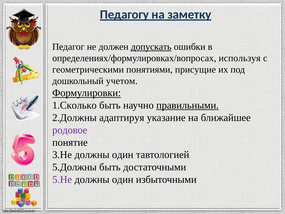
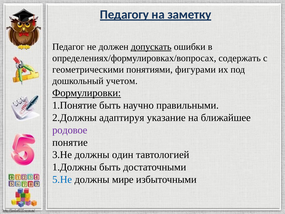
используя: используя -> содержать (240, 58)
присущие: присущие -> фигурами (195, 70)
1.Сколько: 1.Сколько -> 1.Понятие (74, 105)
правильными underline: present -> none (188, 105)
5.Должны: 5.Должны -> 1.Должны (74, 167)
5.Не colour: purple -> blue (62, 179)
один: один -> мире (123, 179)
